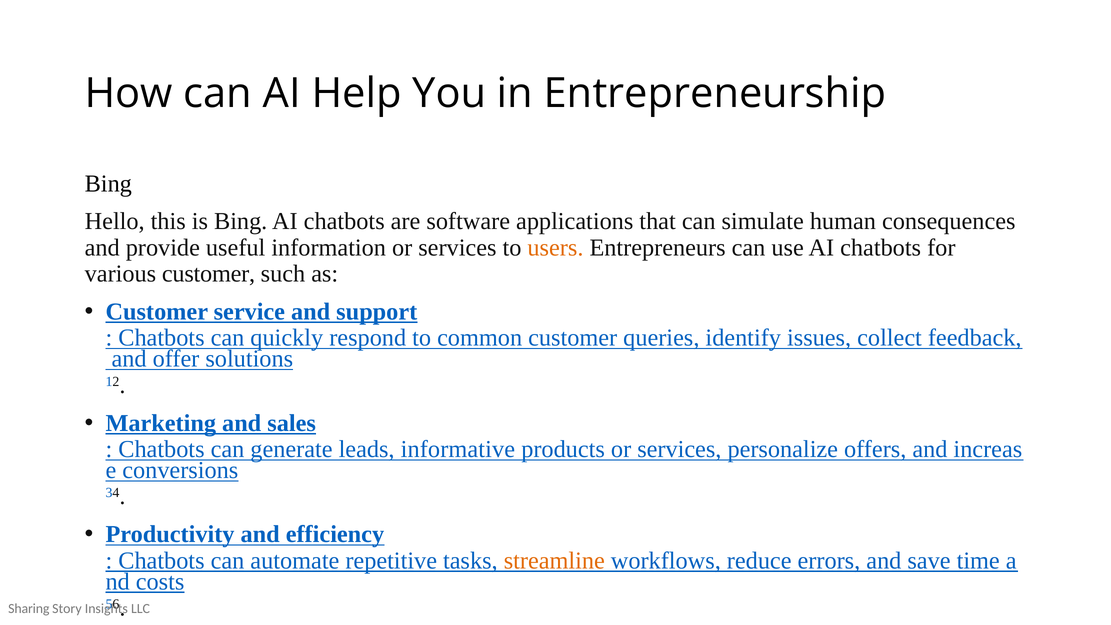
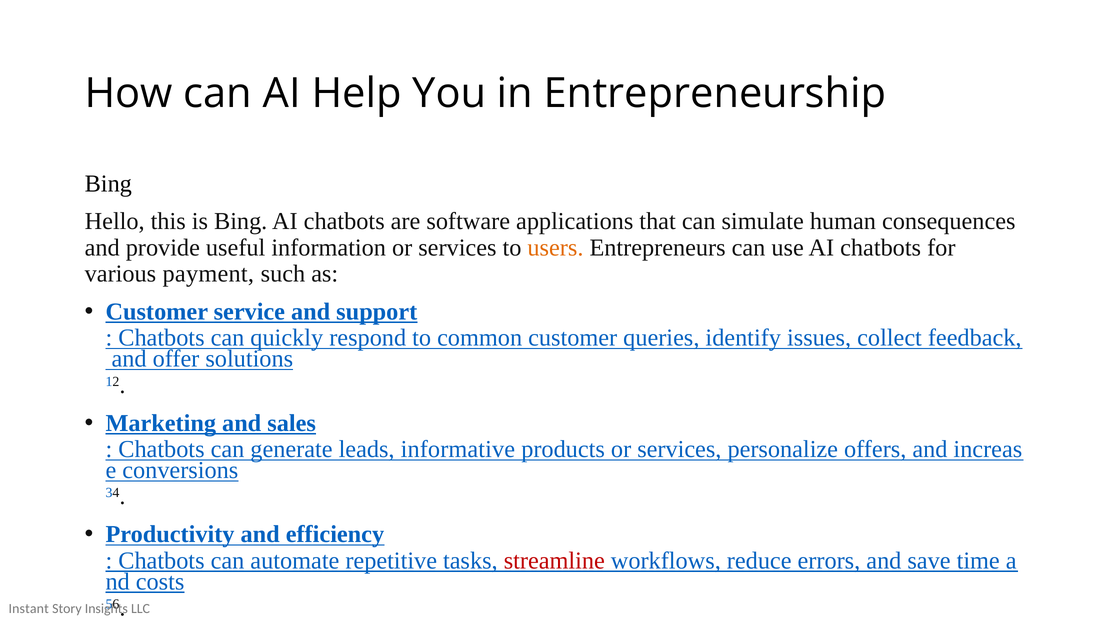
various customer: customer -> payment (208, 274)
streamline colour: orange -> red (554, 560)
Sharing: Sharing -> Instant (29, 609)
